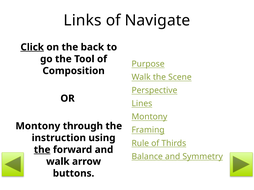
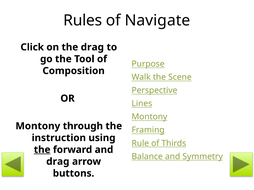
Links: Links -> Rules (83, 21)
Click underline: present -> none (32, 47)
the back: back -> drag (92, 47)
walk: walk -> drag (58, 162)
